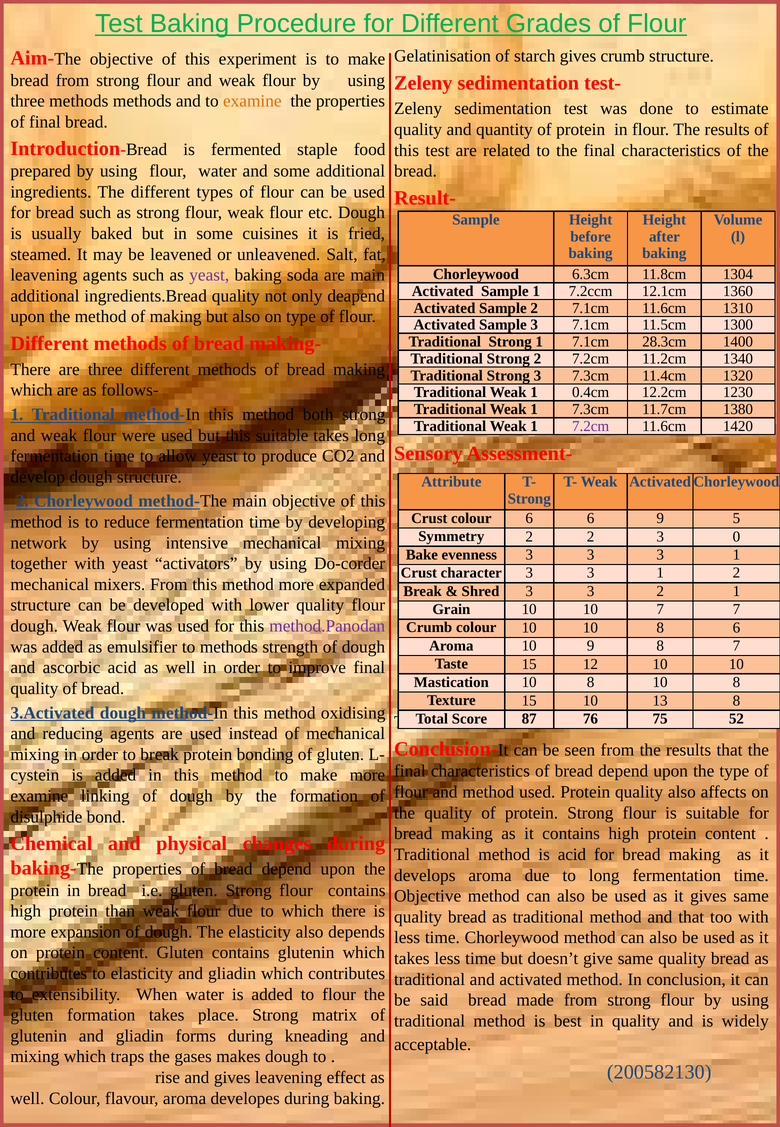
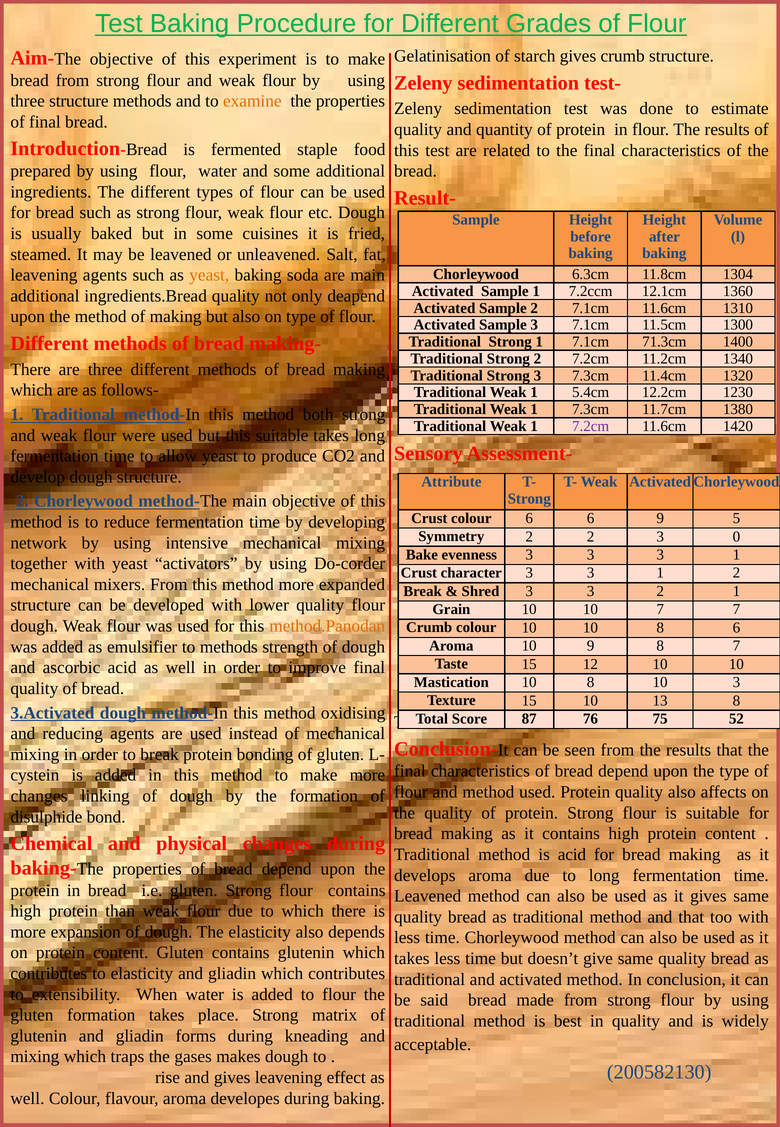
three methods: methods -> structure (79, 101)
yeast colour: purple -> orange (209, 275)
28.3cm: 28.3cm -> 71.3cm (664, 342)
0.4cm: 0.4cm -> 5.4cm (591, 392)
method.Panodan colour: purple -> orange (327, 626)
8 10 8: 8 -> 3 (736, 682)
examine: examine -> changes (39, 796)
Objective: Objective -> Leavened (428, 896)
